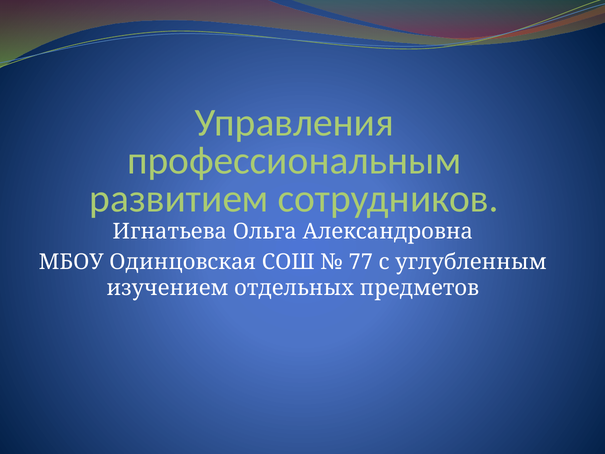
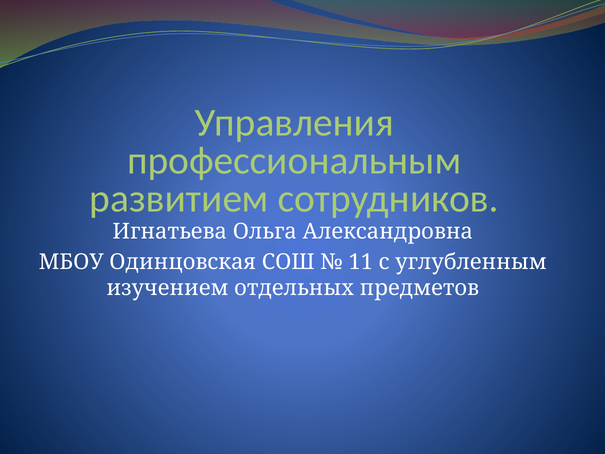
77: 77 -> 11 (361, 262)
